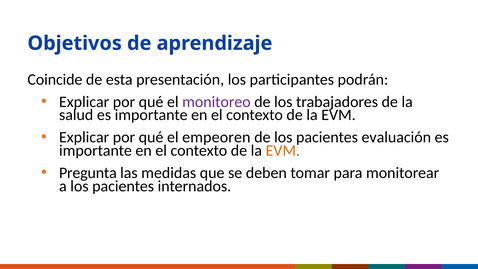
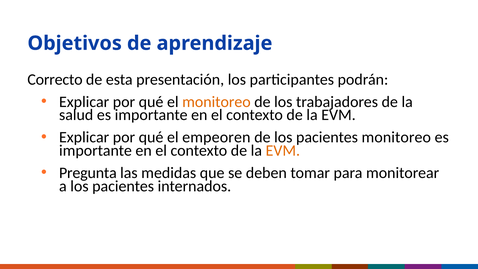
Coincide: Coincide -> Correcto (55, 79)
monitoreo colour: purple -> orange (216, 102)
pacientes evaluación: evaluación -> monitoreo (396, 137)
